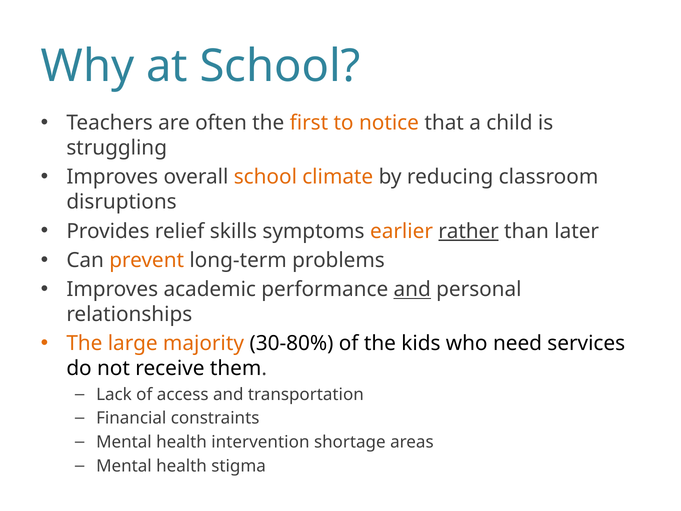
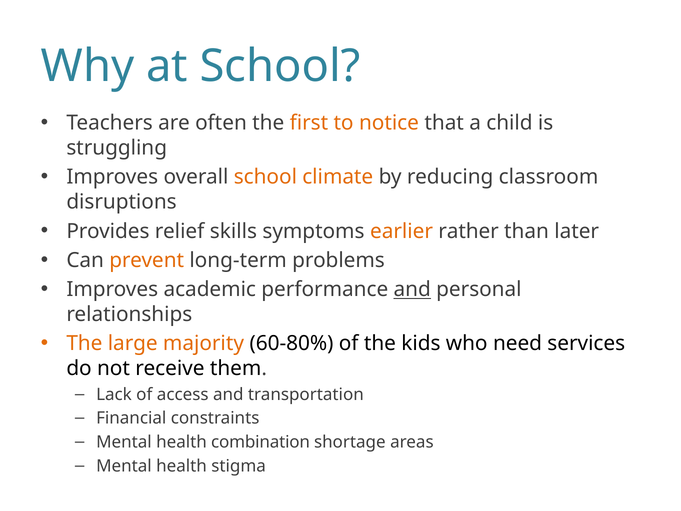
rather underline: present -> none (469, 231)
30-80%: 30-80% -> 60-80% (292, 343)
intervention: intervention -> combination (261, 442)
